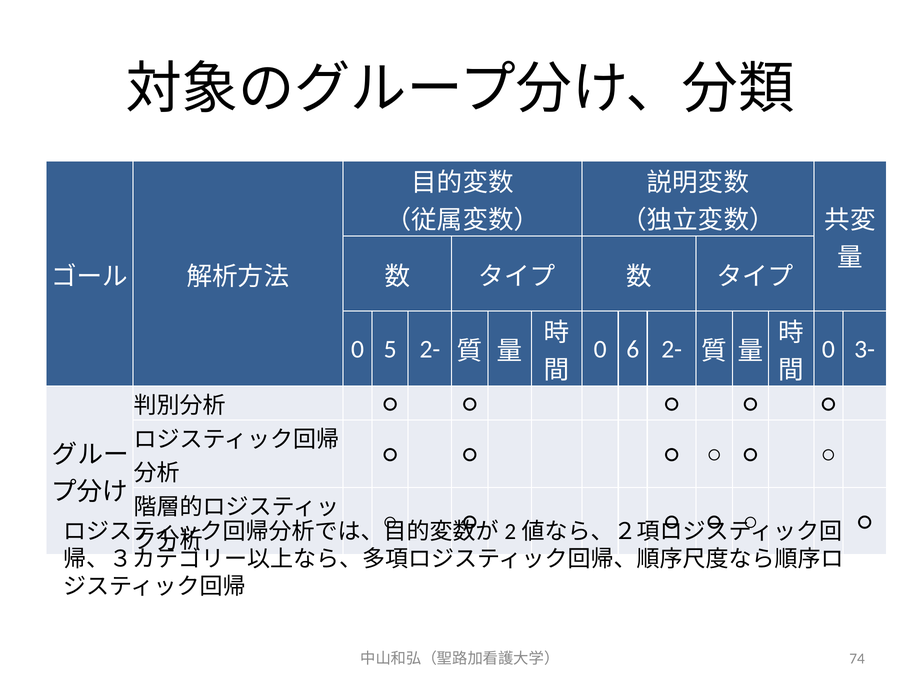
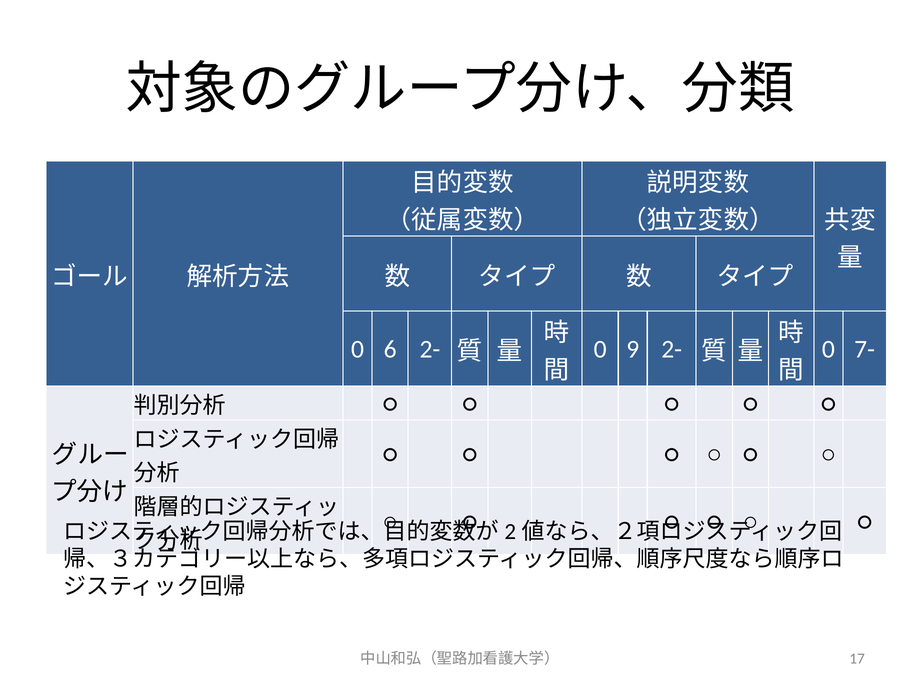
5: 5 -> 6 (390, 349)
6: 6 -> 9 (633, 349)
3-: 3- -> 7- (865, 349)
74: 74 -> 17 (857, 659)
